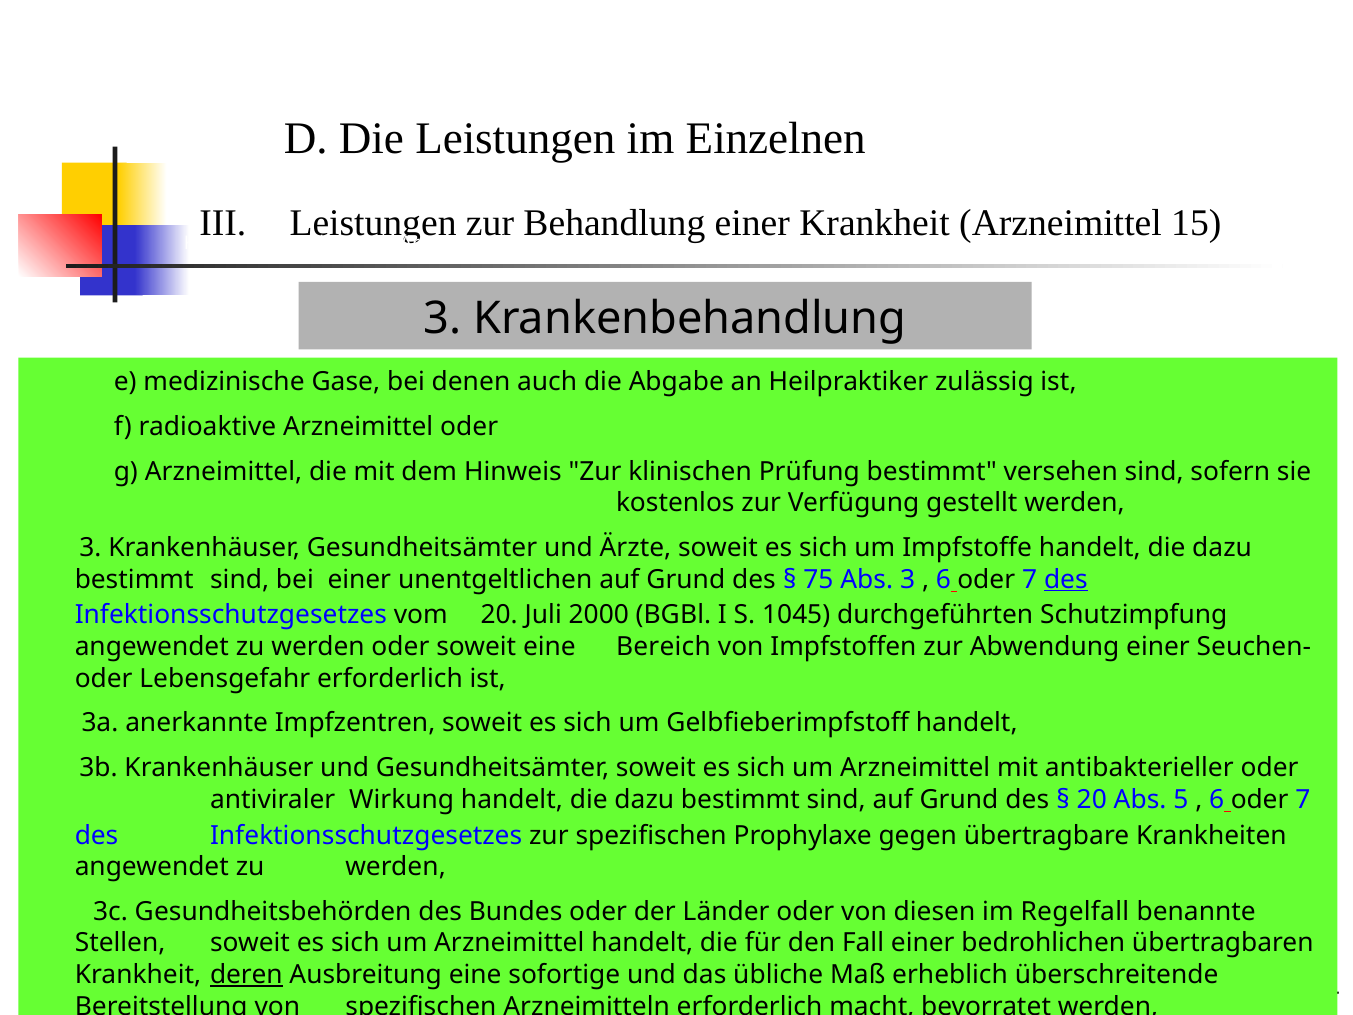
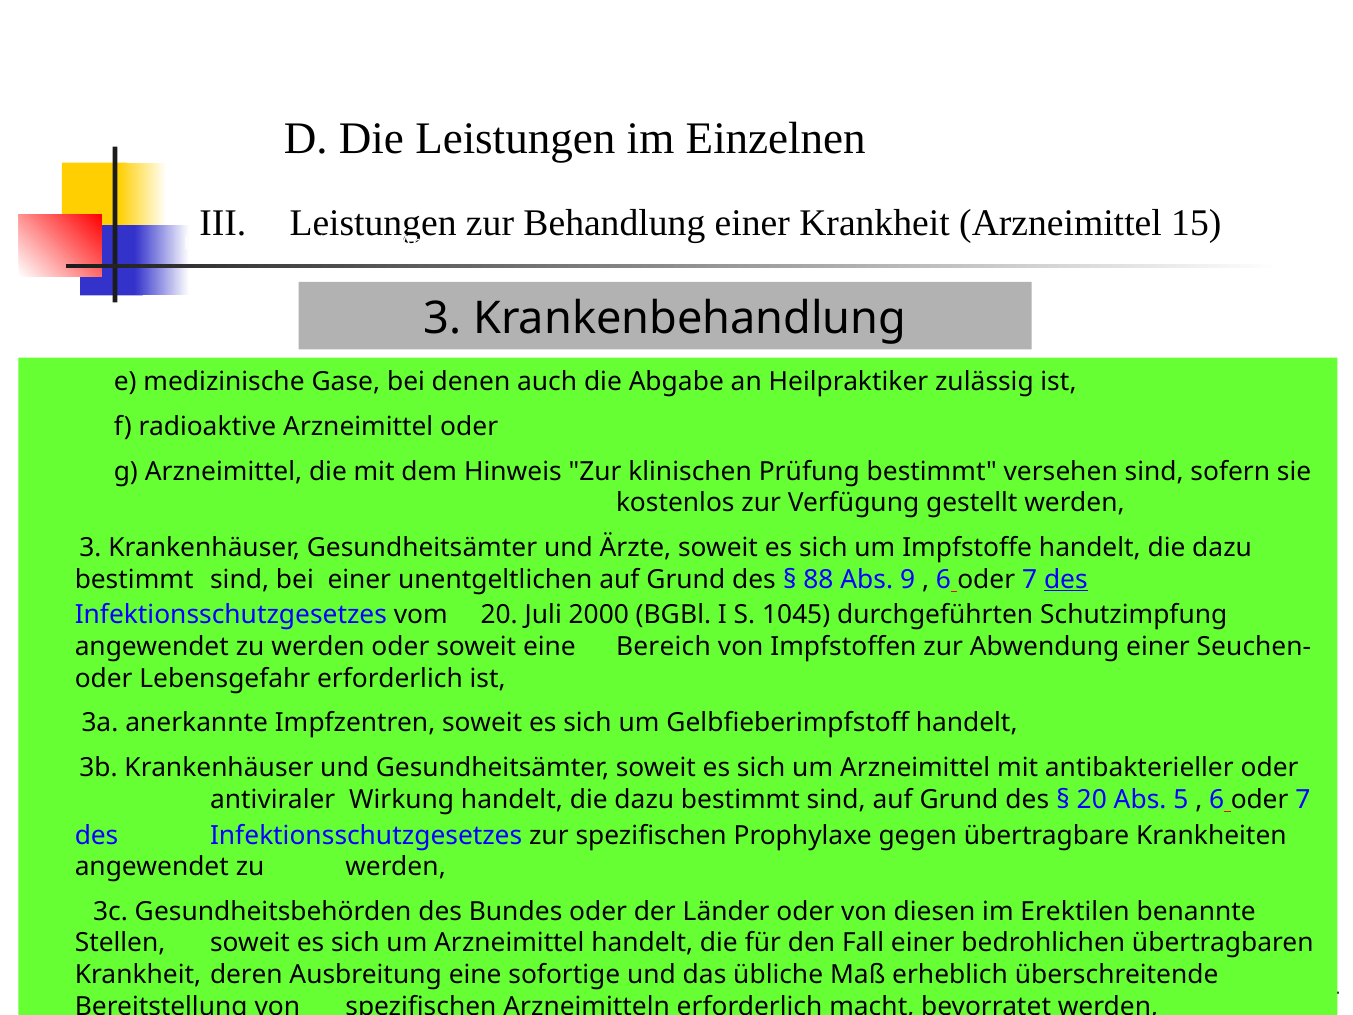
75: 75 -> 88 (818, 579)
Abs 3: 3 -> 9 (908, 579)
Regelfall: Regelfall -> Erektilen (1075, 911)
deren underline: present -> none (246, 975)
